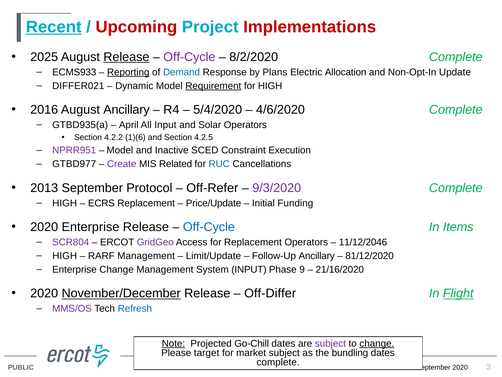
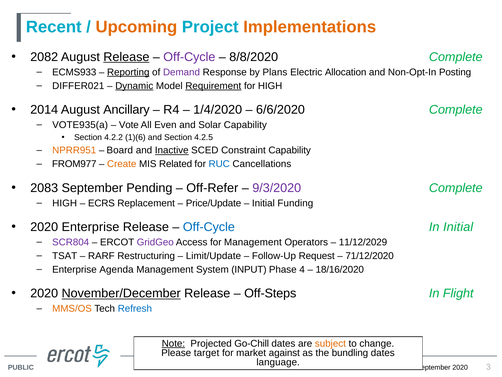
Recent underline: present -> none (54, 27)
Upcoming colour: red -> orange (136, 27)
Implementations colour: red -> orange (310, 27)
2025: 2025 -> 2082 (44, 57)
8/2/2020: 8/2/2020 -> 8/8/2020 (254, 57)
Demand colour: blue -> purple (181, 72)
Update: Update -> Posting (455, 72)
Dynamic underline: none -> present (134, 86)
2016: 2016 -> 2014 (44, 110)
5/4/2020: 5/4/2020 -> 1/4/2020 (218, 110)
4/6/2020: 4/6/2020 -> 6/6/2020 (280, 110)
GTBD935(a: GTBD935(a -> VOTE935(a (80, 125)
April: April -> Vote (129, 125)
All Input: Input -> Even (165, 125)
Solar Operators: Operators -> Capability (245, 125)
NPRR951 colour: purple -> orange (74, 150)
Model: Model -> Board (120, 150)
Inactive underline: none -> present (172, 150)
Constraint Execution: Execution -> Capability (290, 150)
GTBD977: GTBD977 -> FROM977 (74, 164)
Create colour: purple -> orange (122, 164)
2013: 2013 -> 2083 (44, 188)
Protocol: Protocol -> Pending (149, 188)
In Items: Items -> Initial (458, 227)
for Replacement: Replacement -> Management (253, 242)
11/12/2046: 11/12/2046 -> 11/12/2029 (363, 242)
HIGH: HIGH -> TSAT (65, 256)
RARF Management: Management -> Restructuring (146, 256)
Follow-Up Ancillary: Ancillary -> Request (317, 256)
81/12/2020: 81/12/2020 -> 71/12/2020 (370, 256)
Enterprise Change: Change -> Agenda (117, 269)
9: 9 -> 4 (302, 269)
21/16/2020: 21/16/2020 -> 18/16/2020 (340, 269)
Off-Differ: Off-Differ -> Off-Steps (270, 293)
Flight underline: present -> none (458, 293)
MMS/OS colour: purple -> orange (72, 308)
subject colour: purple -> orange (330, 343)
change underline: present -> none (377, 343)
market subject: subject -> against (284, 352)
complete: complete -> language (278, 362)
